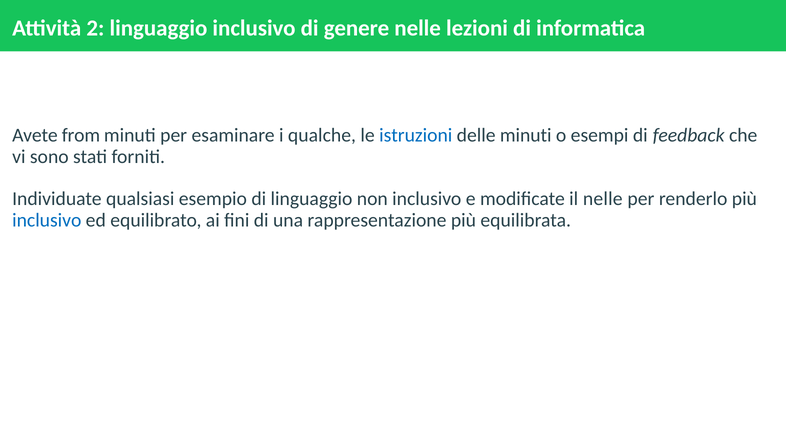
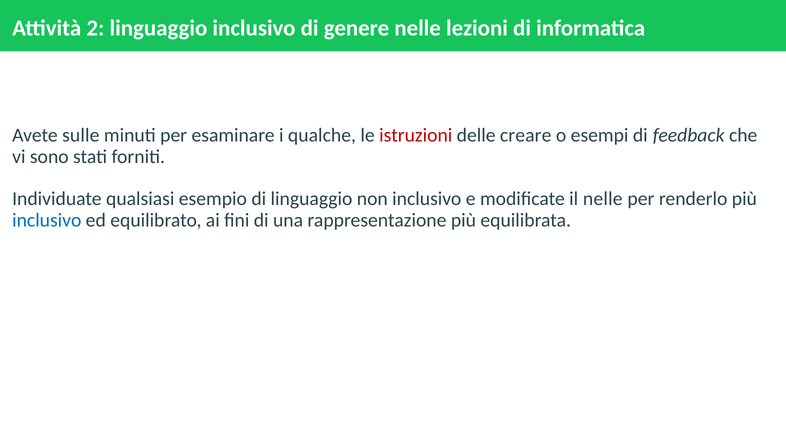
from: from -> sulle (81, 135)
istruzioni colour: blue -> red (416, 135)
delle minuti: minuti -> creare (526, 135)
